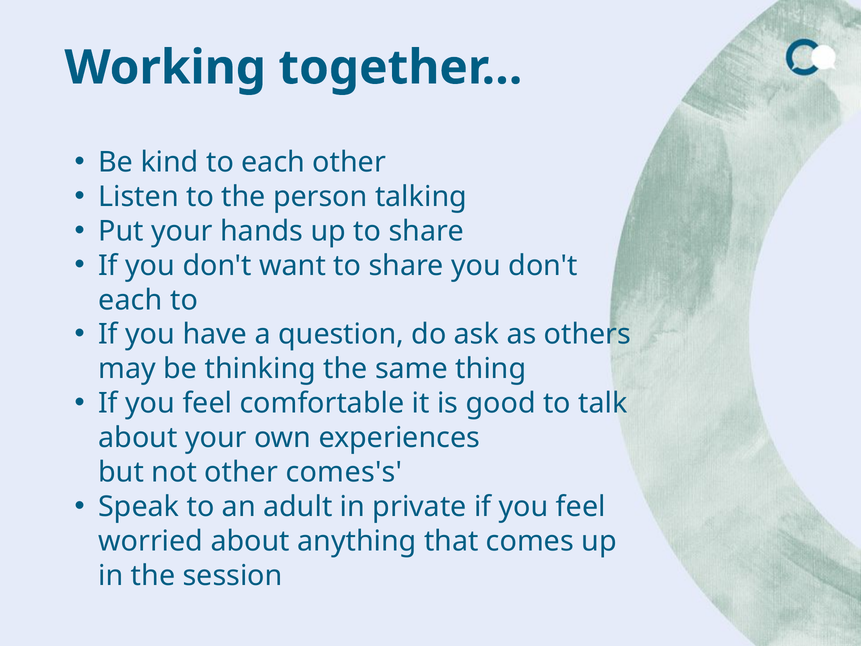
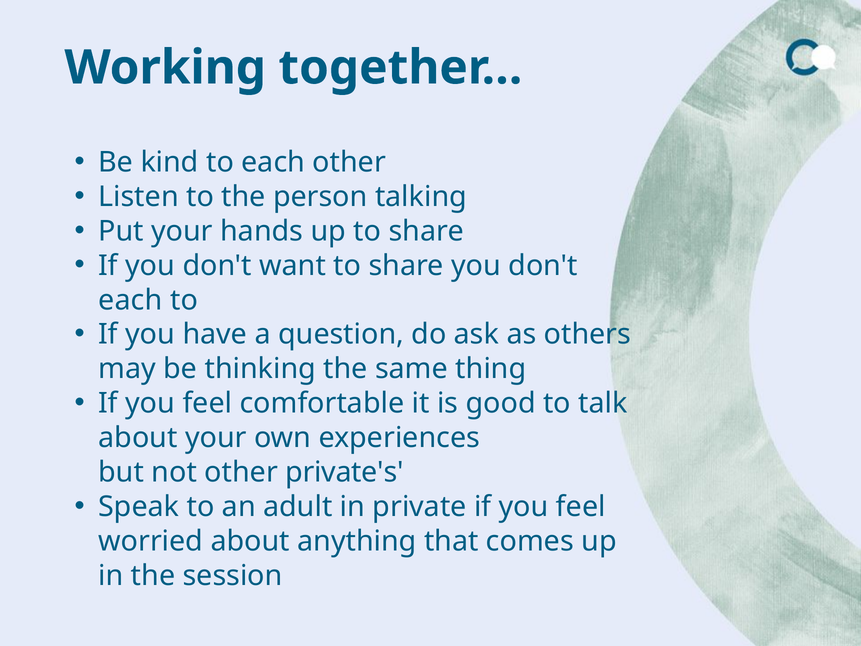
comes's: comes's -> private's (344, 472)
